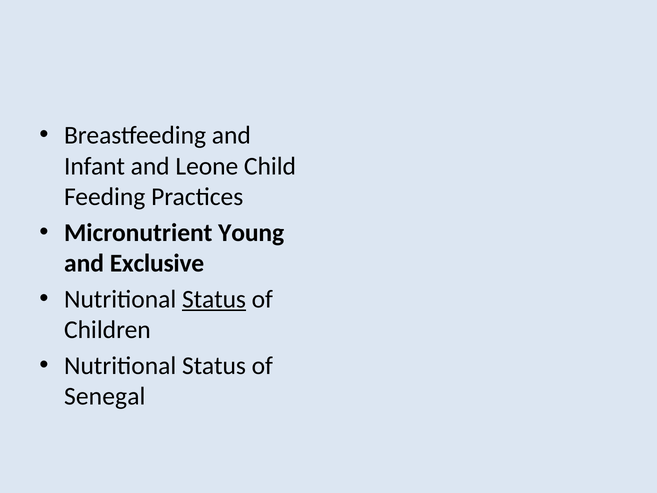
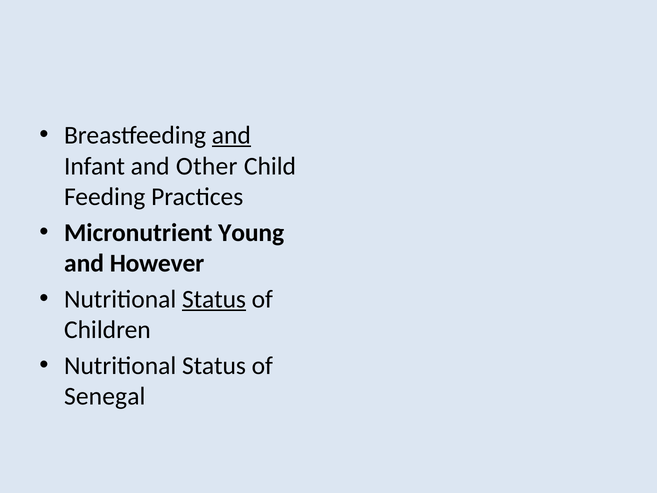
and underline: none -> present (231, 135)
Leone: Leone -> Other (207, 166)
Exclusive: Exclusive -> However (157, 263)
